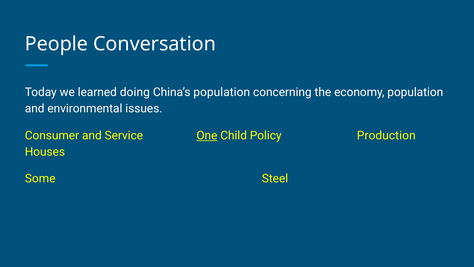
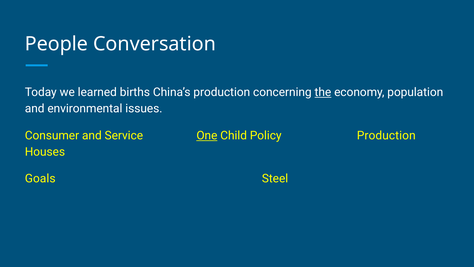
doing: doing -> births (135, 92)
China’s population: population -> production (222, 92)
the underline: none -> present (323, 92)
Some: Some -> Goals (40, 178)
